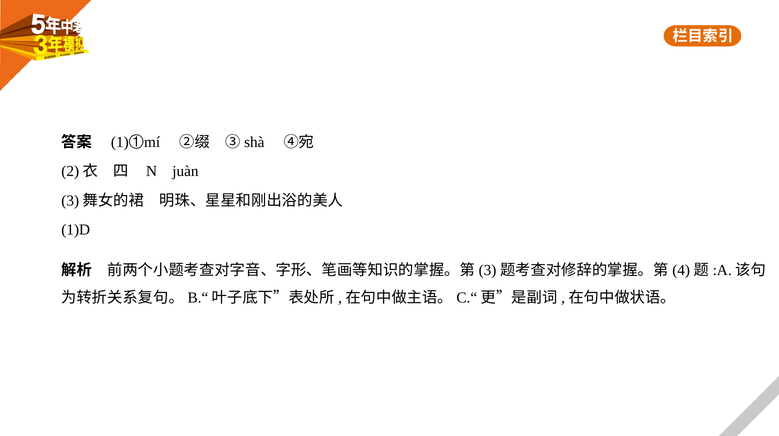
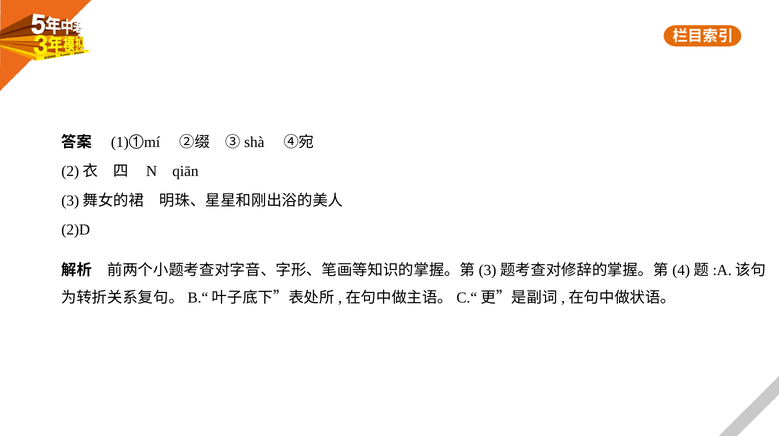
juàn: juàn -> qiān (185, 171)
1)D: 1)D -> 2)D (76, 229)
